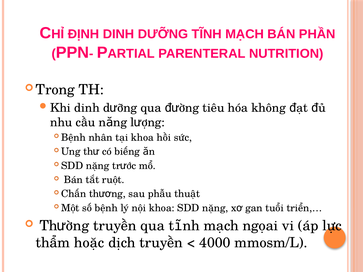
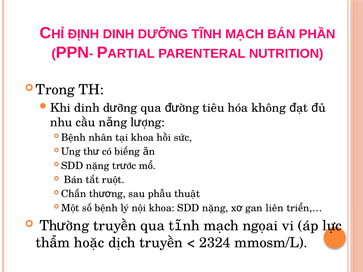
tuổi: tuổi -> liên (275, 208)
4000: 4000 -> 2324 (215, 243)
